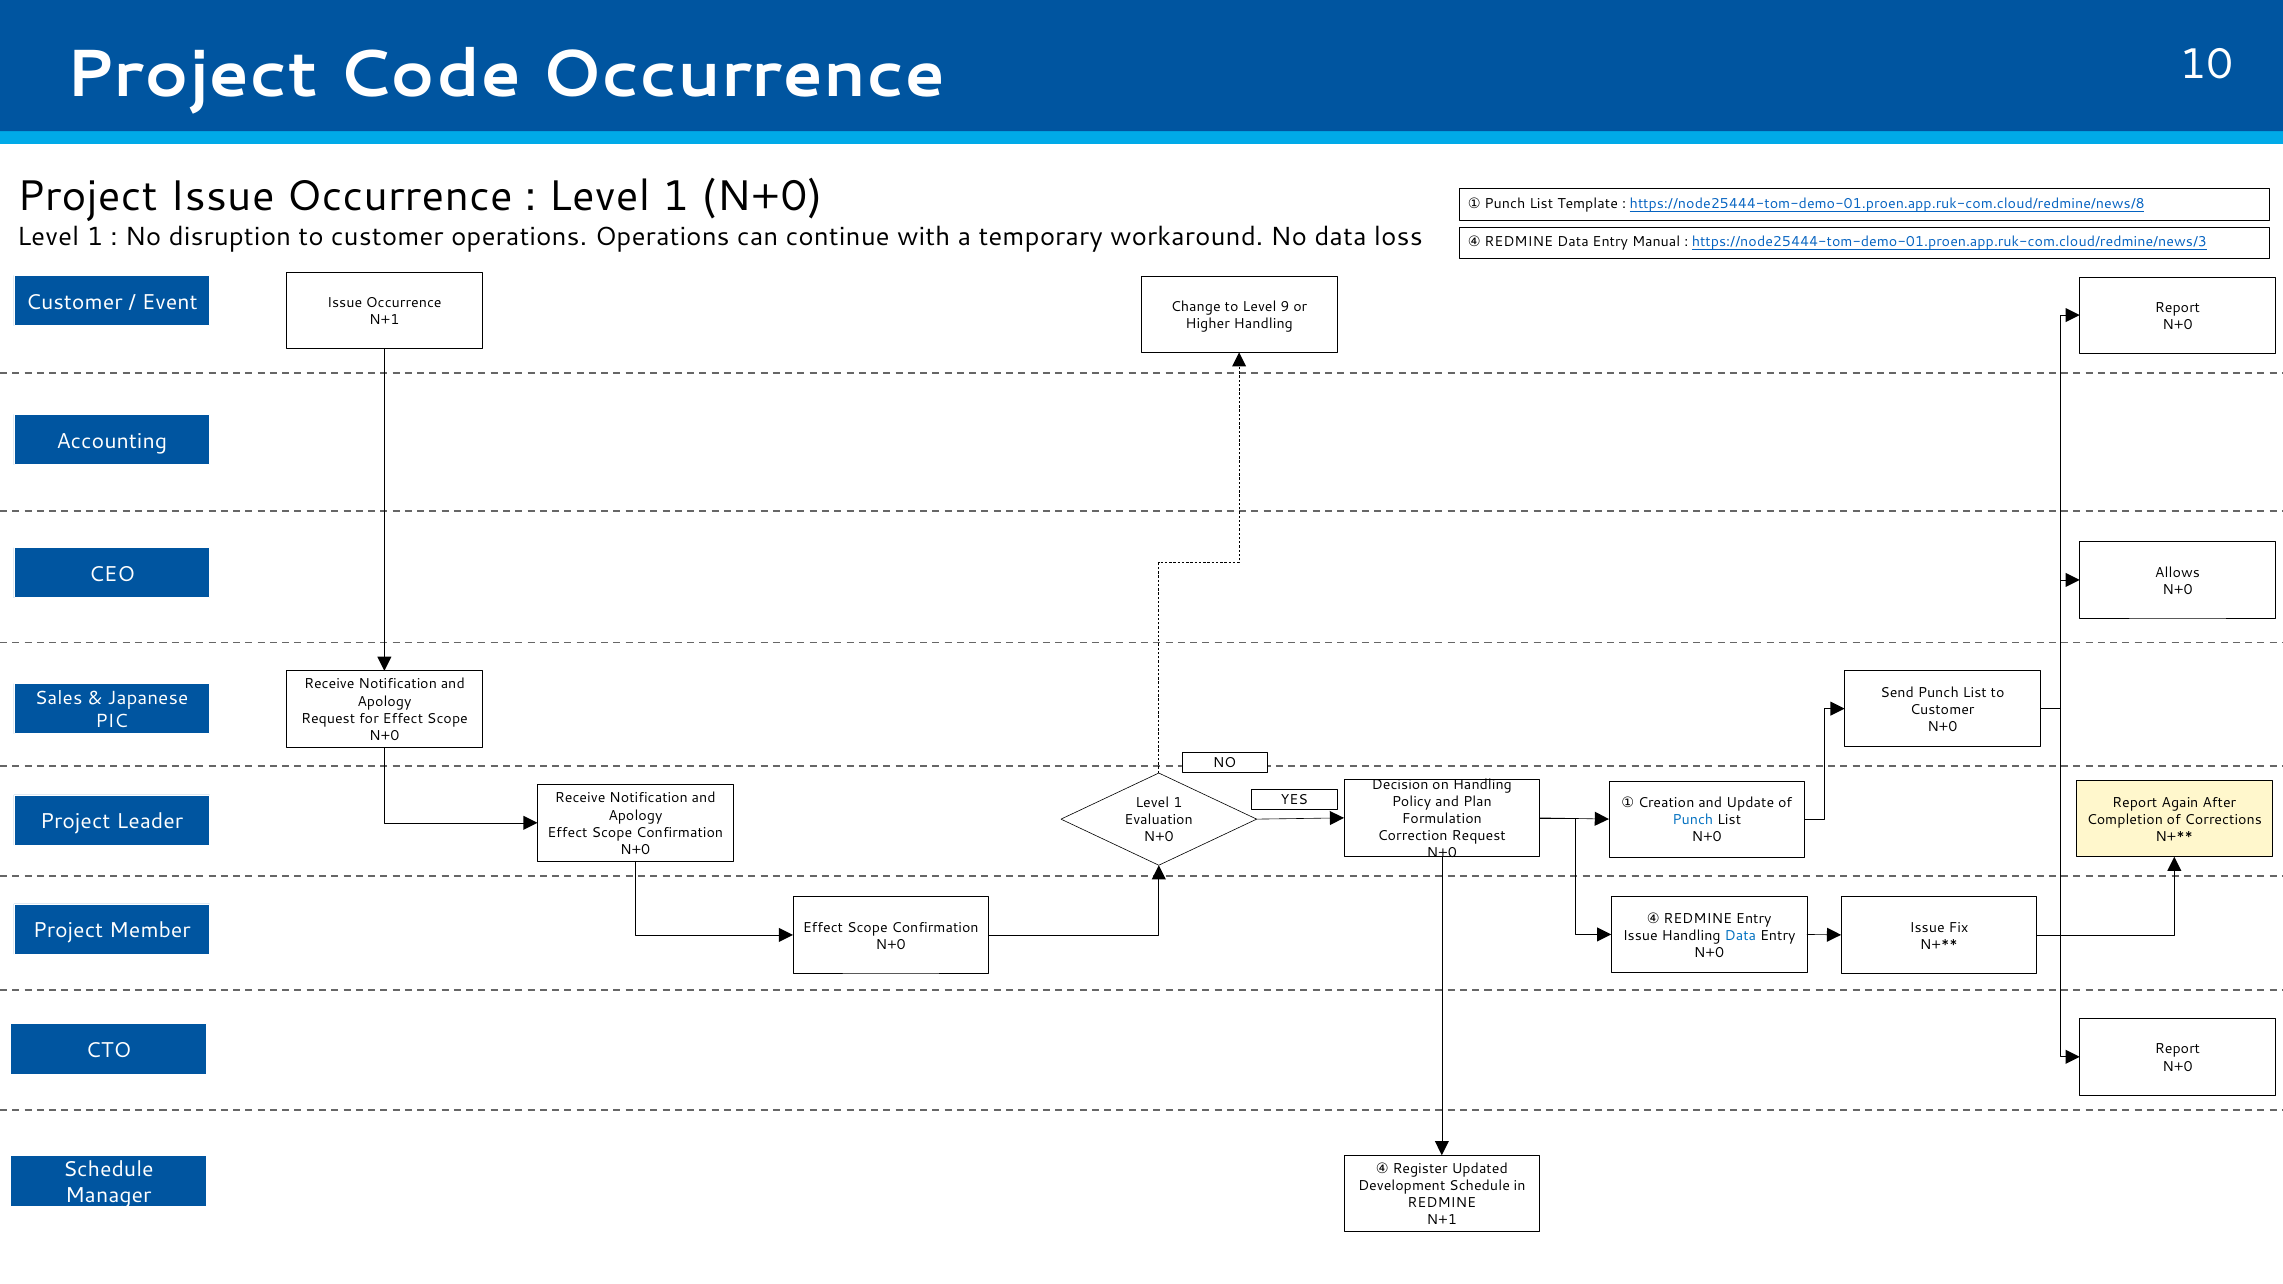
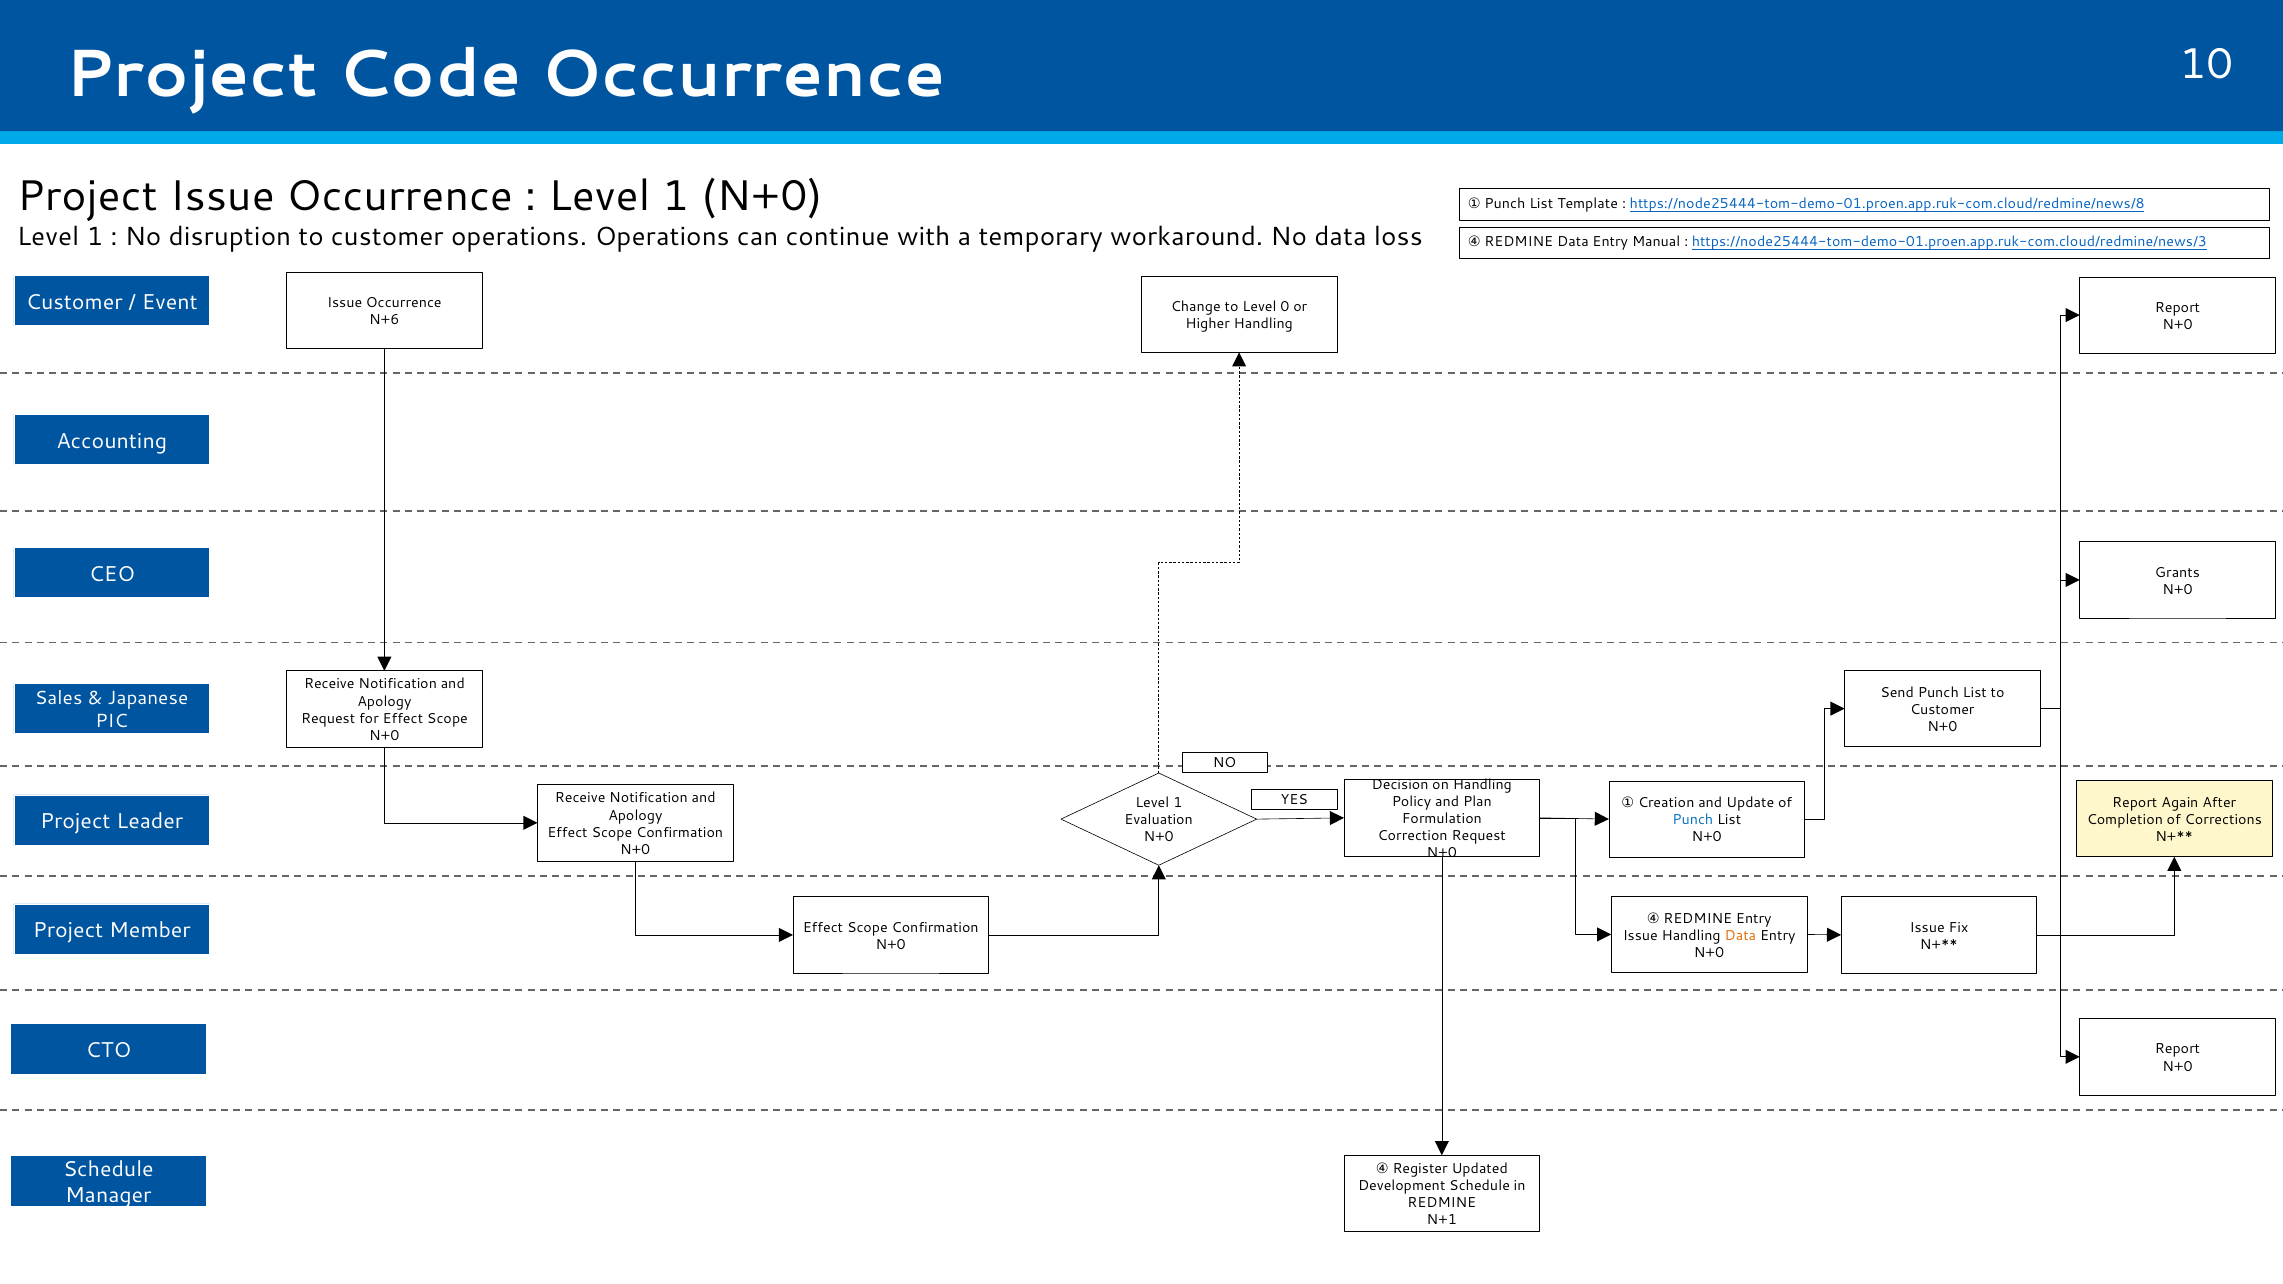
9: 9 -> 0 (1285, 307)
N+1: N+1 -> N+6 (384, 320)
Allows: Allows -> Grants (2178, 572)
Data colour: blue -> orange (1740, 936)
